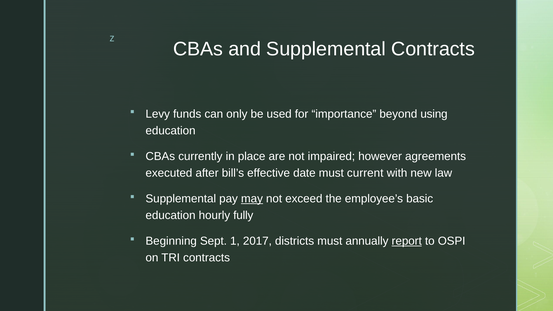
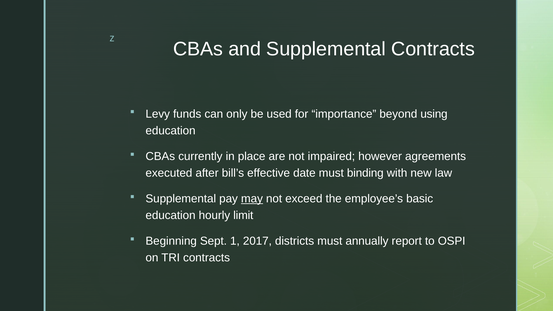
current: current -> binding (365, 173)
fully: fully -> limit (243, 215)
report underline: present -> none (407, 241)
